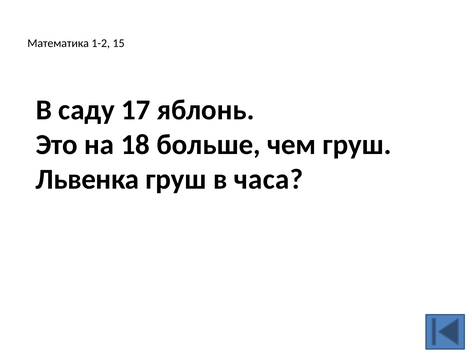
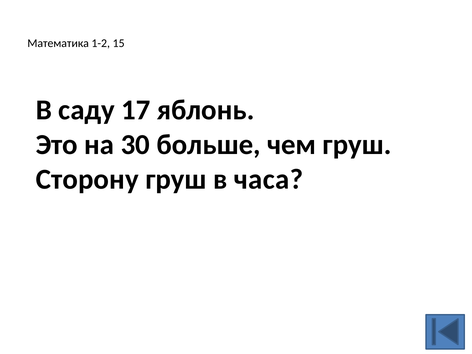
18: 18 -> 30 (135, 145)
Львенка: Львенка -> Сторону (87, 179)
